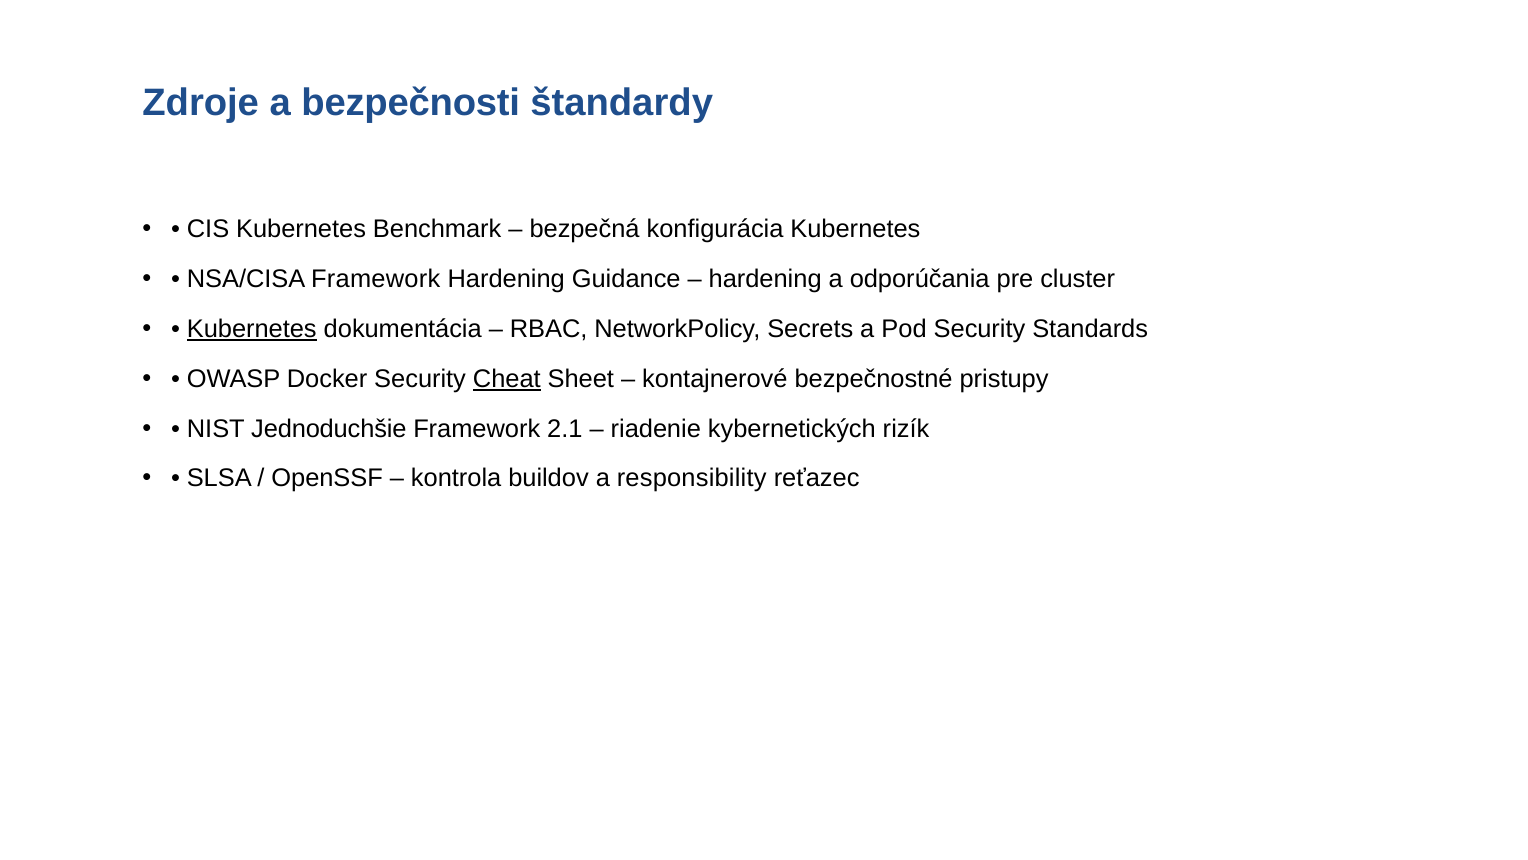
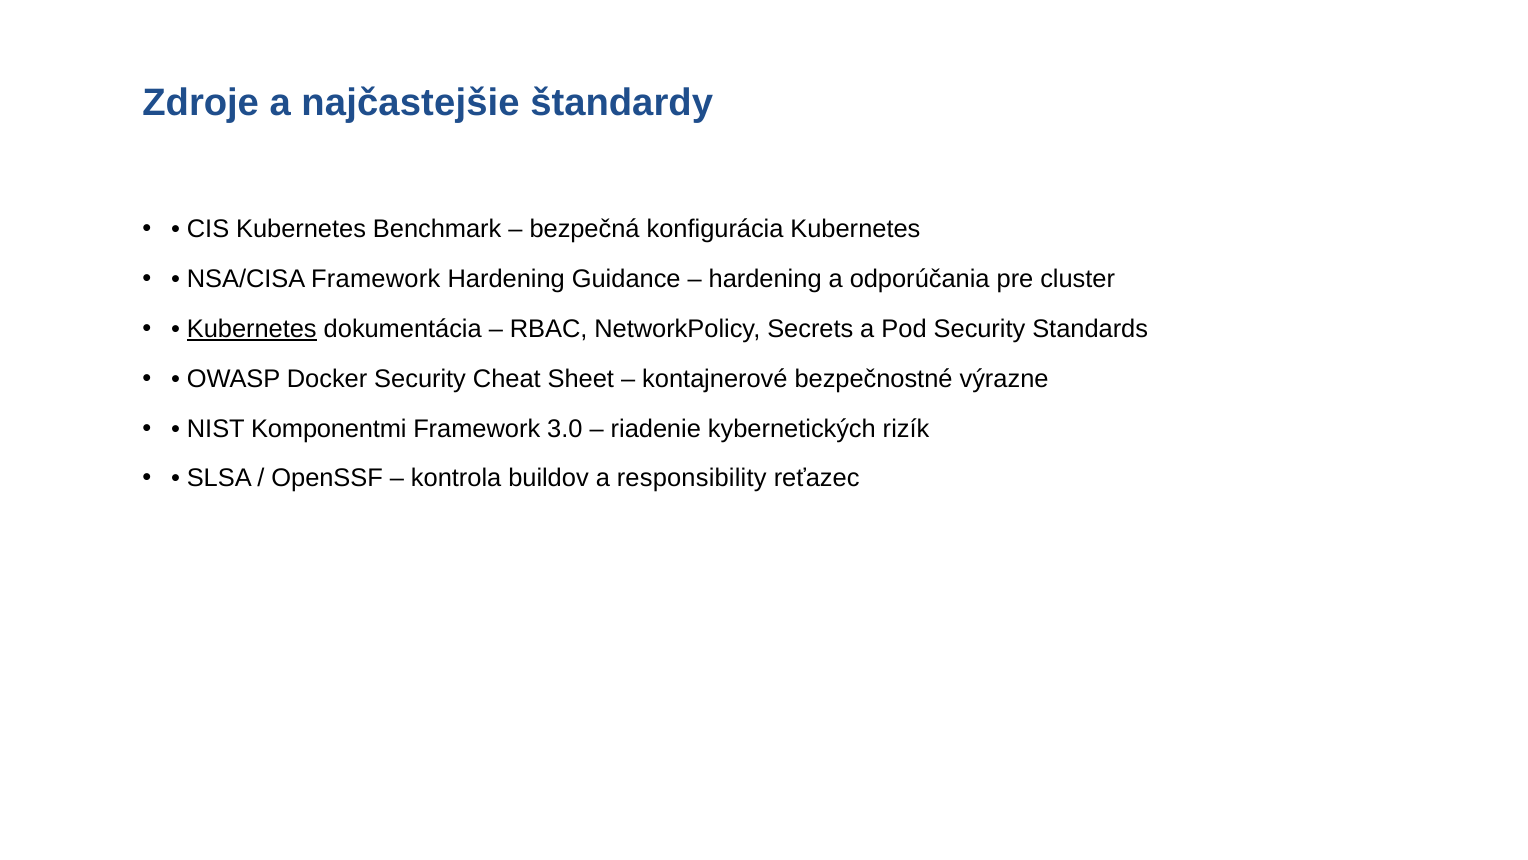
bezpečnosti: bezpečnosti -> najčastejšie (411, 103)
Cheat underline: present -> none (507, 379)
pristupy: pristupy -> výrazne (1004, 379)
Jednoduchšie: Jednoduchšie -> Komponentmi (329, 428)
2.1: 2.1 -> 3.0 (565, 428)
